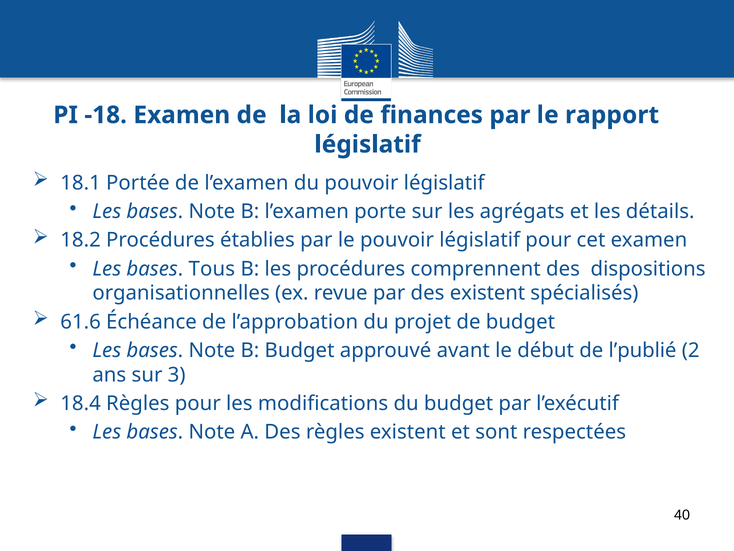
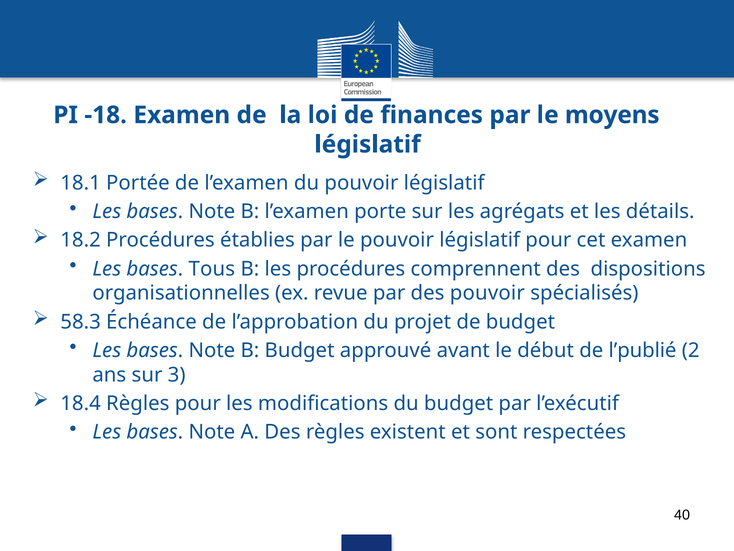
rapport: rapport -> moyens (612, 115)
des existent: existent -> pouvoir (487, 293)
61.6: 61.6 -> 58.3 (81, 322)
